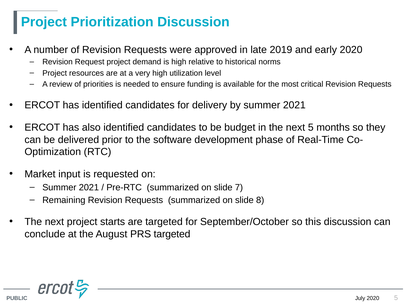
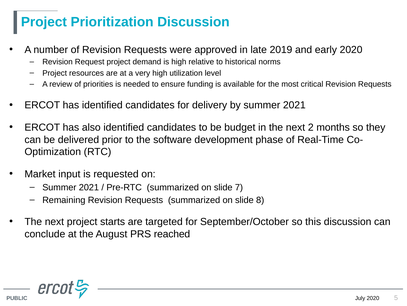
next 5: 5 -> 2 (311, 127)
PRS targeted: targeted -> reached (172, 233)
